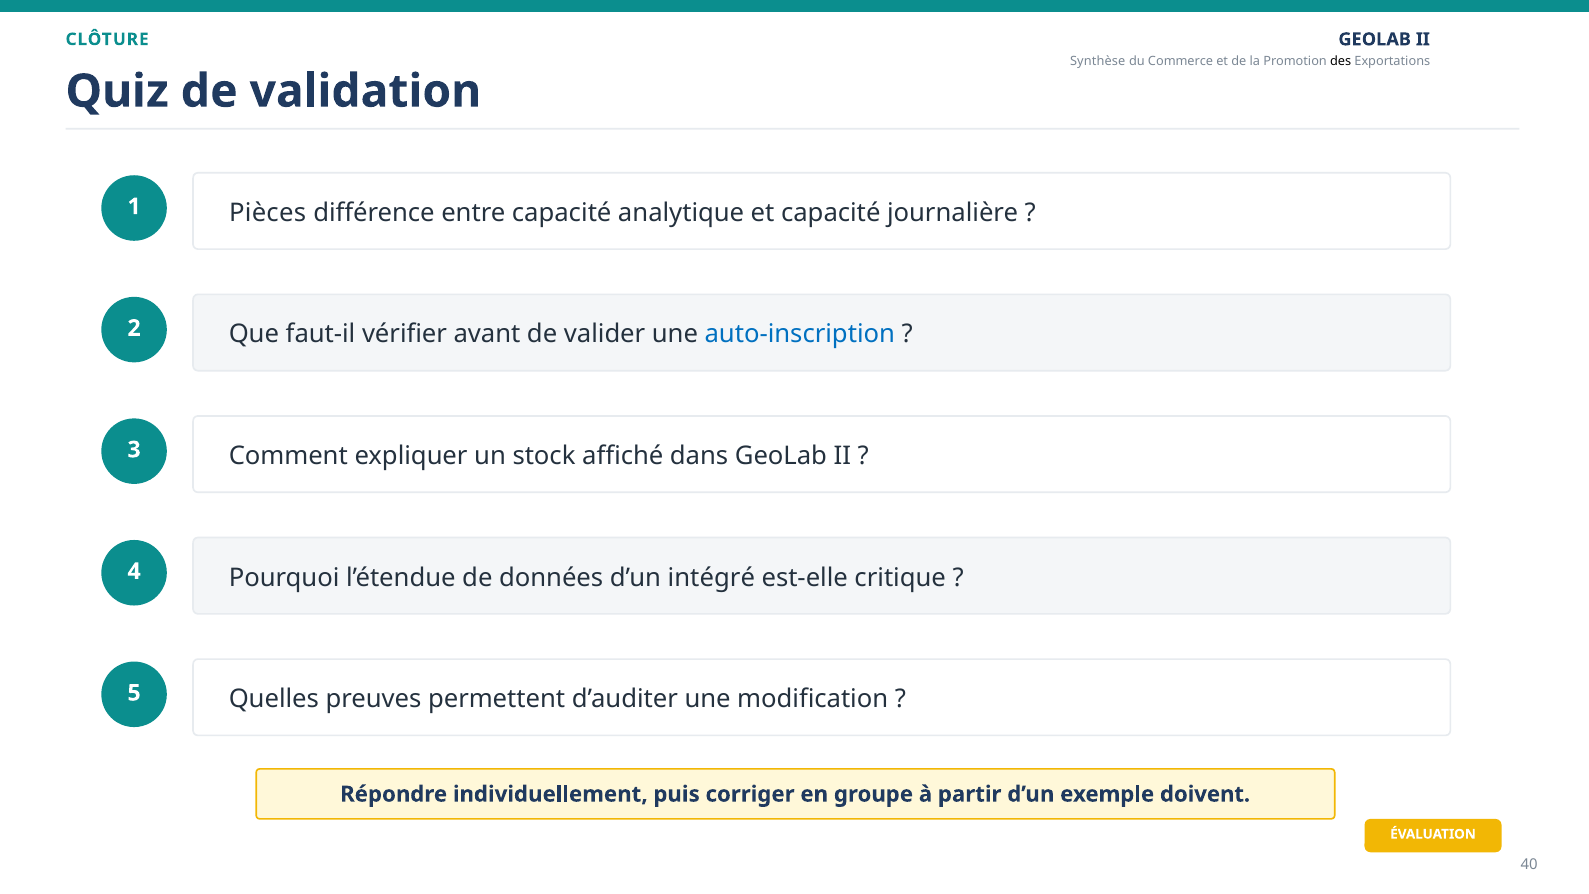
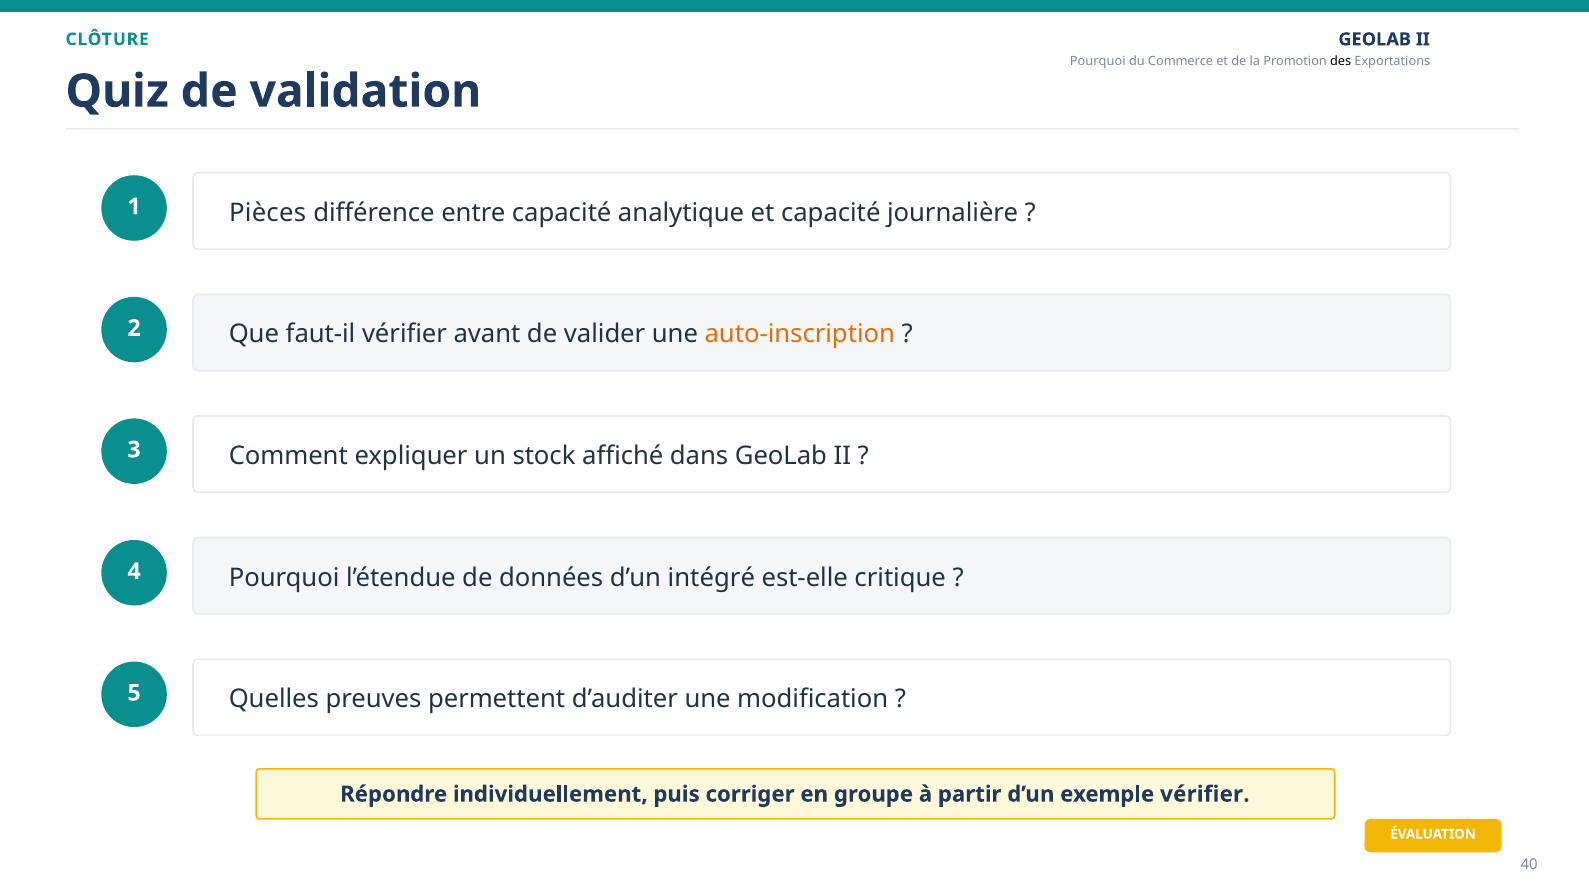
Synthèse: Synthèse -> Pourquoi (1098, 62)
auto-inscription colour: blue -> orange (800, 334)
exemple doivent: doivent -> vérifier (1205, 794)
